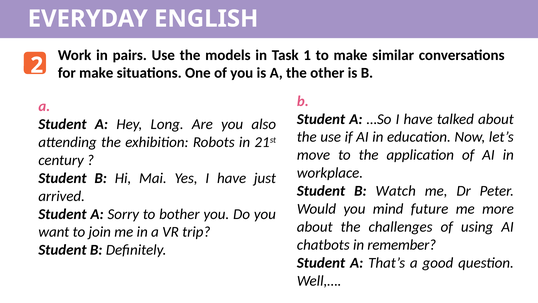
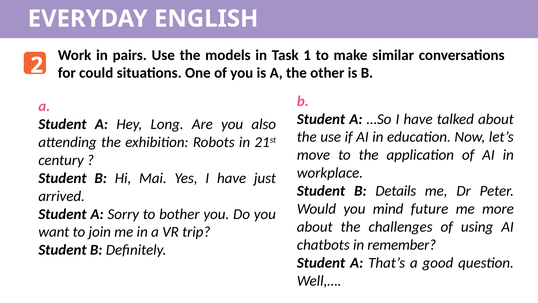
for make: make -> could (96, 73)
Watch: Watch -> Details (396, 191)
